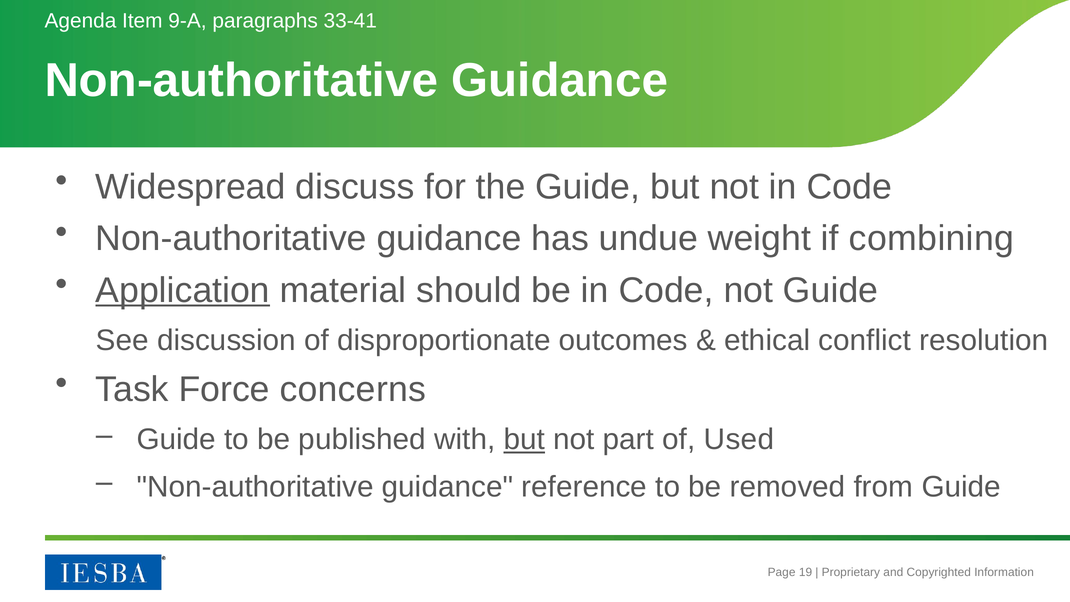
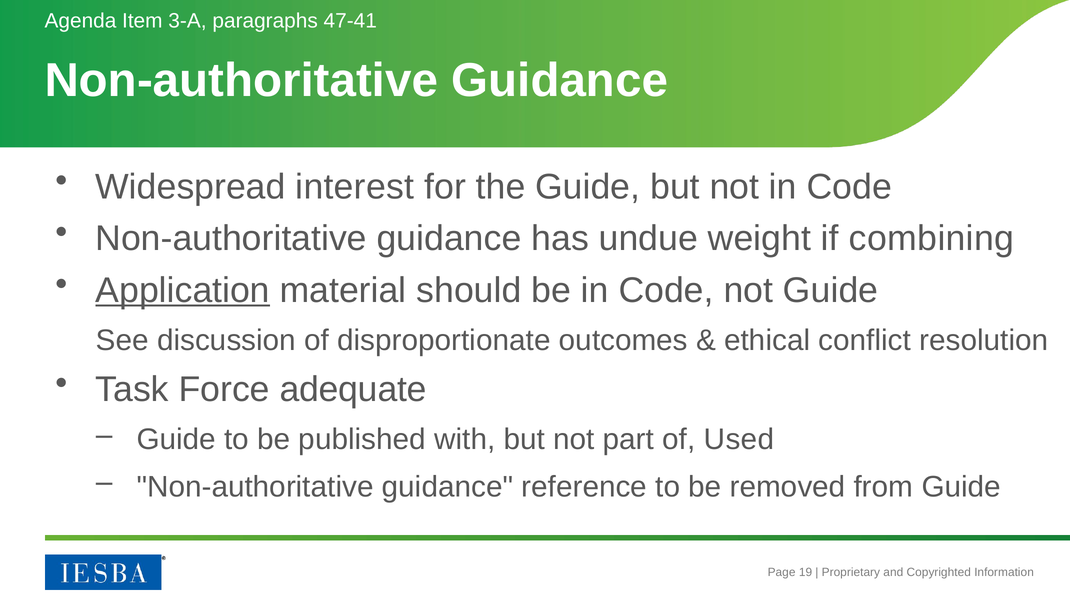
9-A: 9-A -> 3-A (187, 21)
33-41: 33-41 -> 47-41 (350, 21)
discuss: discuss -> interest (355, 187)
concerns: concerns -> adequate (353, 389)
but underline: present -> none (524, 440)
